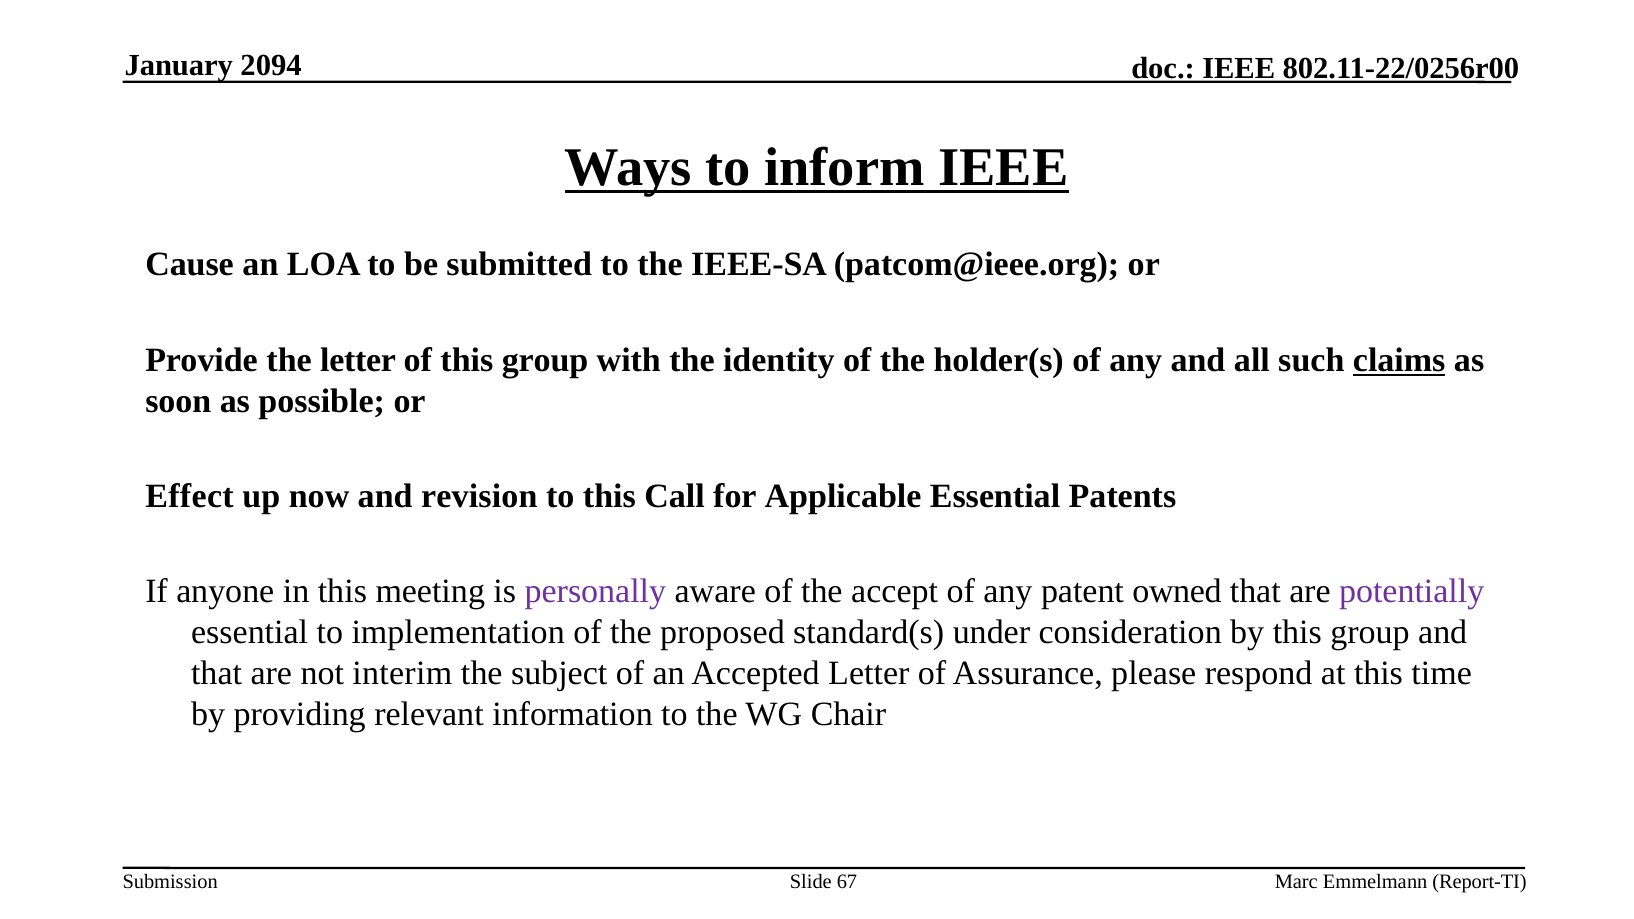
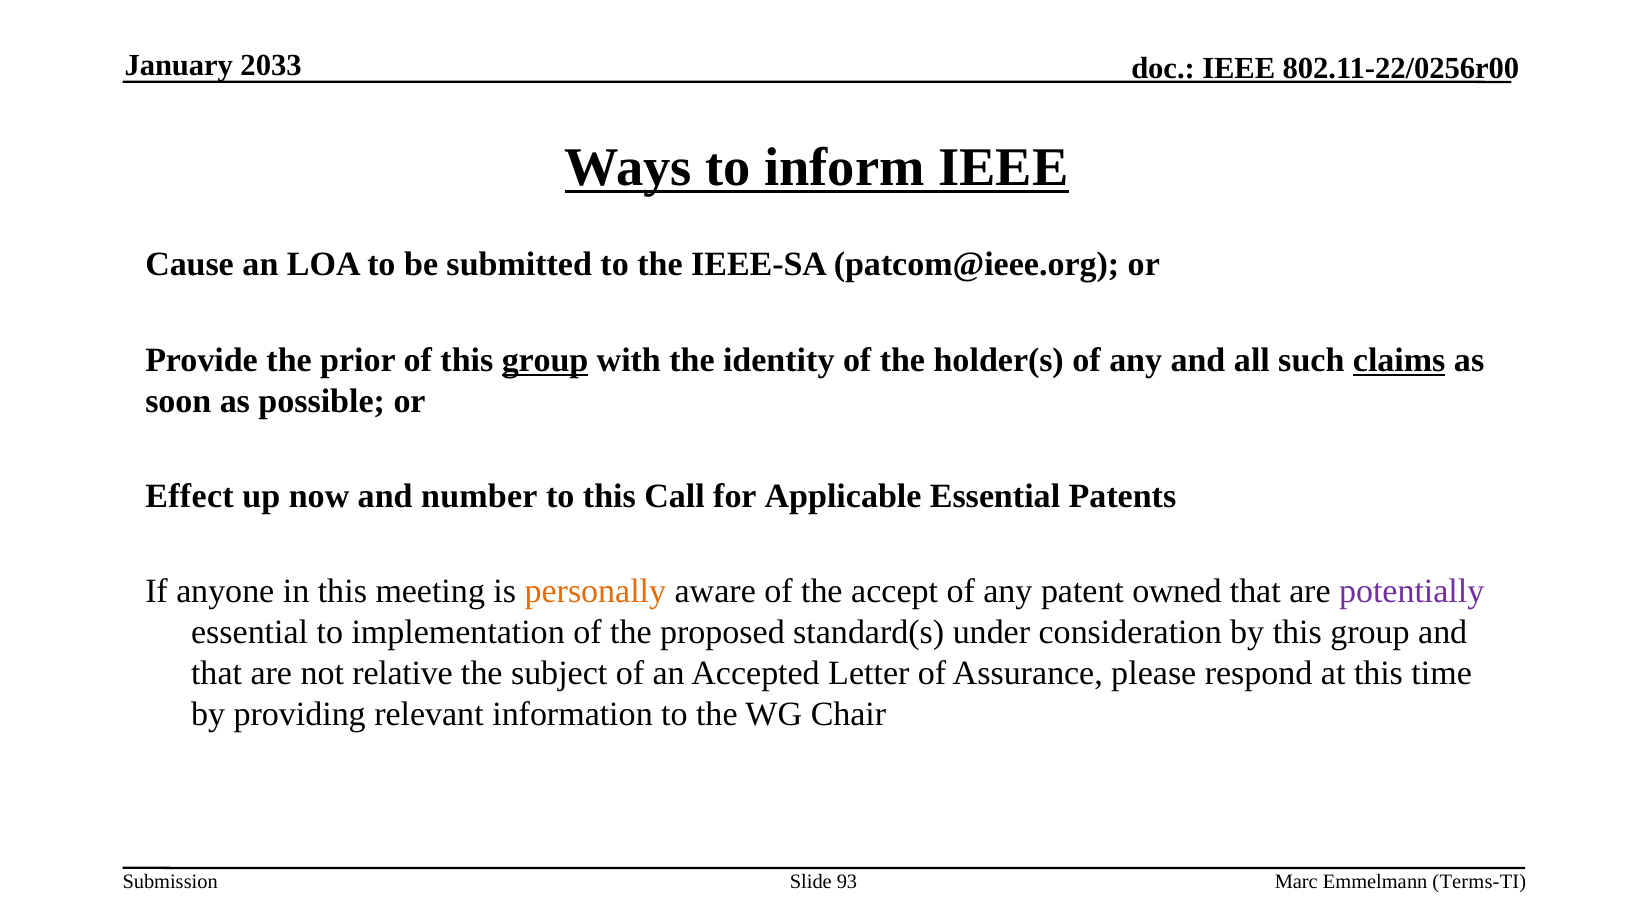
2094: 2094 -> 2033 (271, 65)
the letter: letter -> prior (358, 360)
group underline: none -> present (545, 360)
revision: revision -> number (479, 496)
personally colour: purple -> orange (595, 592)
interim: interim -> relative (403, 673)
67: 67 -> 93 (847, 882)
Report-TI: Report-TI -> Terms-TI (1479, 882)
